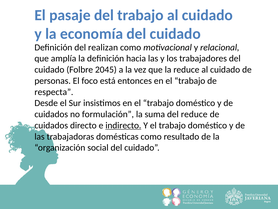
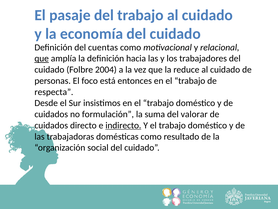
realizan: realizan -> cuentas (103, 47)
que underline: none -> present (42, 58)
2045: 2045 -> 2004 (106, 69)
del reduce: reduce -> valorar (194, 114)
